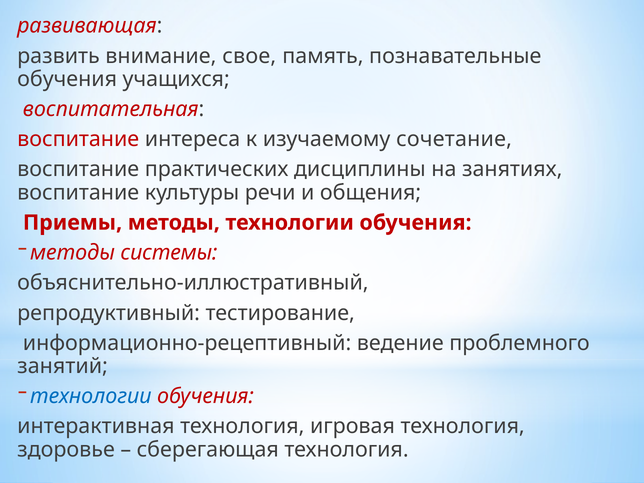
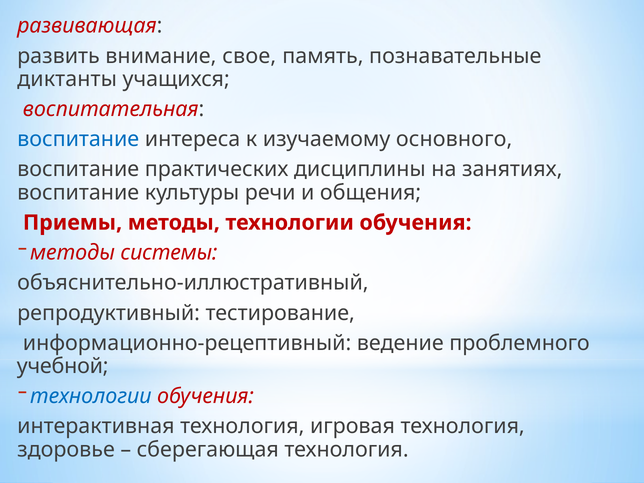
обучения: обучения -> диктанты (67, 79)
воспитание colour: red -> blue (78, 139)
сочетание: сочетание -> основного (454, 139)
занятий: занятий -> учебной (63, 366)
